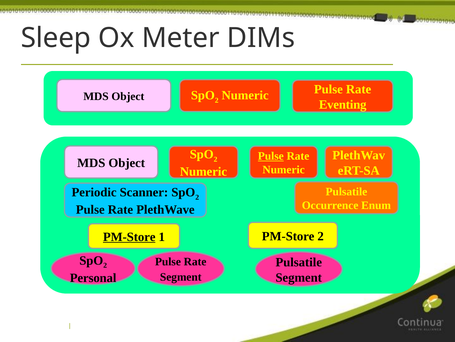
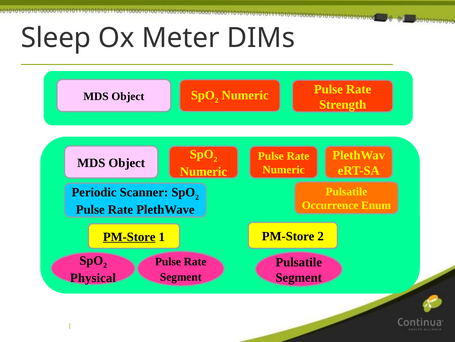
Eventing: Eventing -> Strength (343, 104)
Pulse underline: present -> none (271, 156)
Personal: Personal -> Physical (93, 277)
